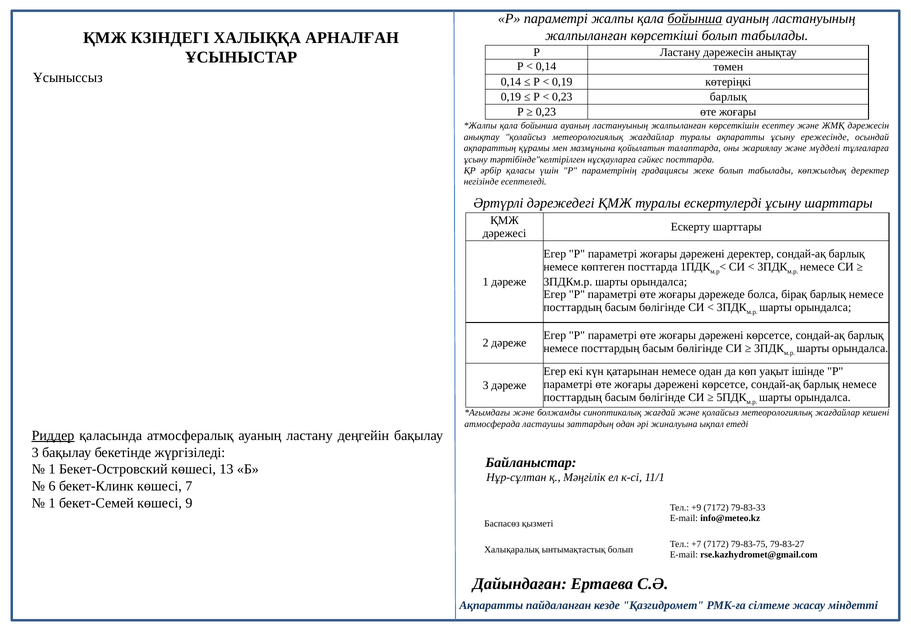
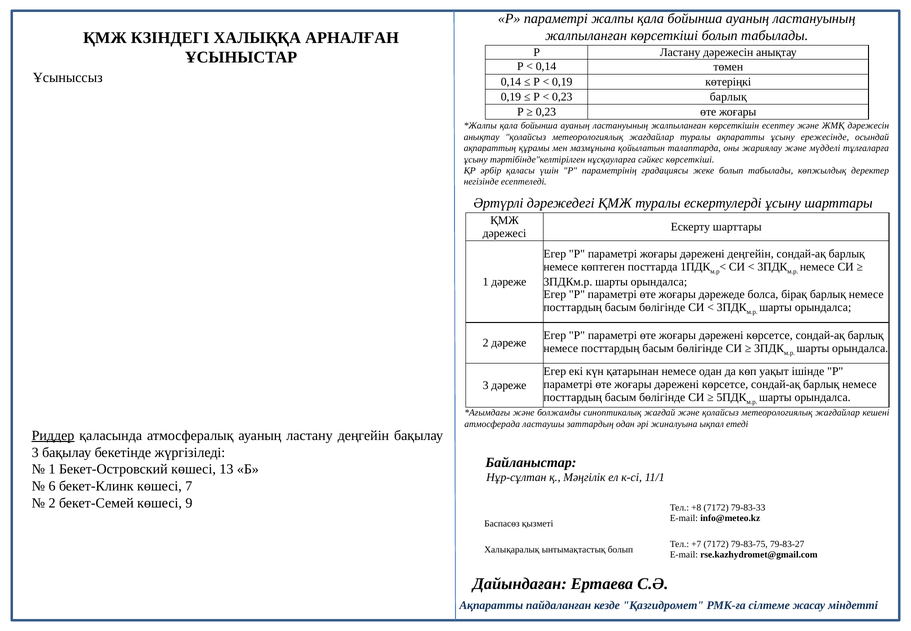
бойынша underline: present -> none (695, 19)
сәйкес посттарда: посттарда -> көрсеткіші (690, 159)
дәрежені деректер: деректер -> деңгейін (751, 254)
1: 1 -> 2 (52, 503)
+9: +9 -> +8 (696, 508)
